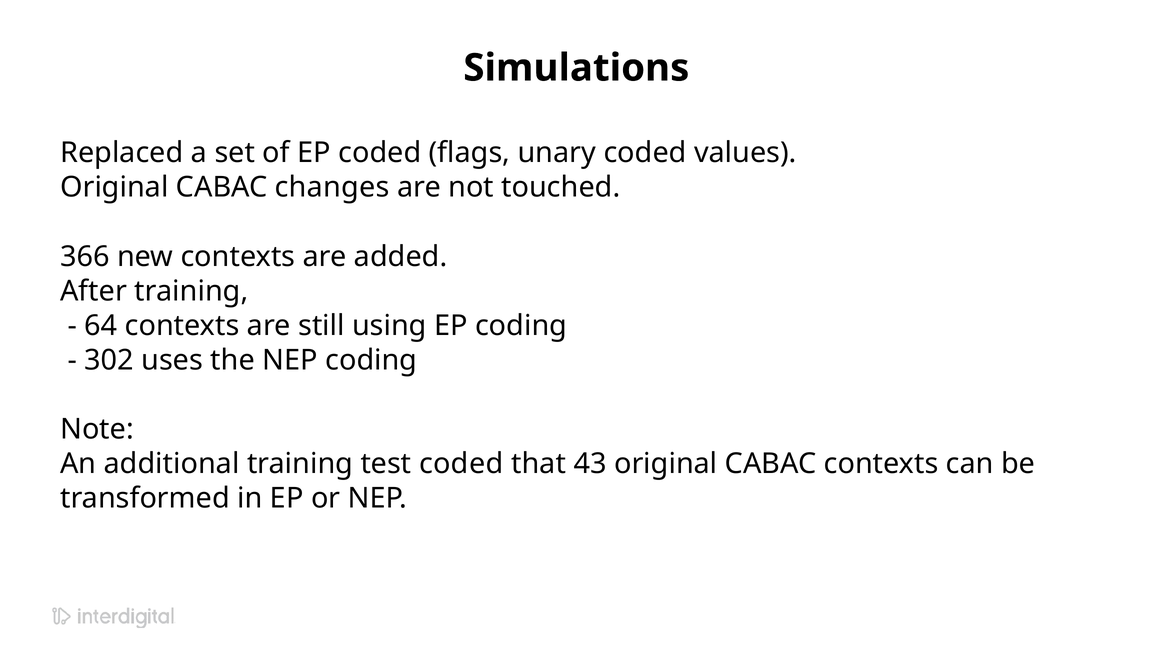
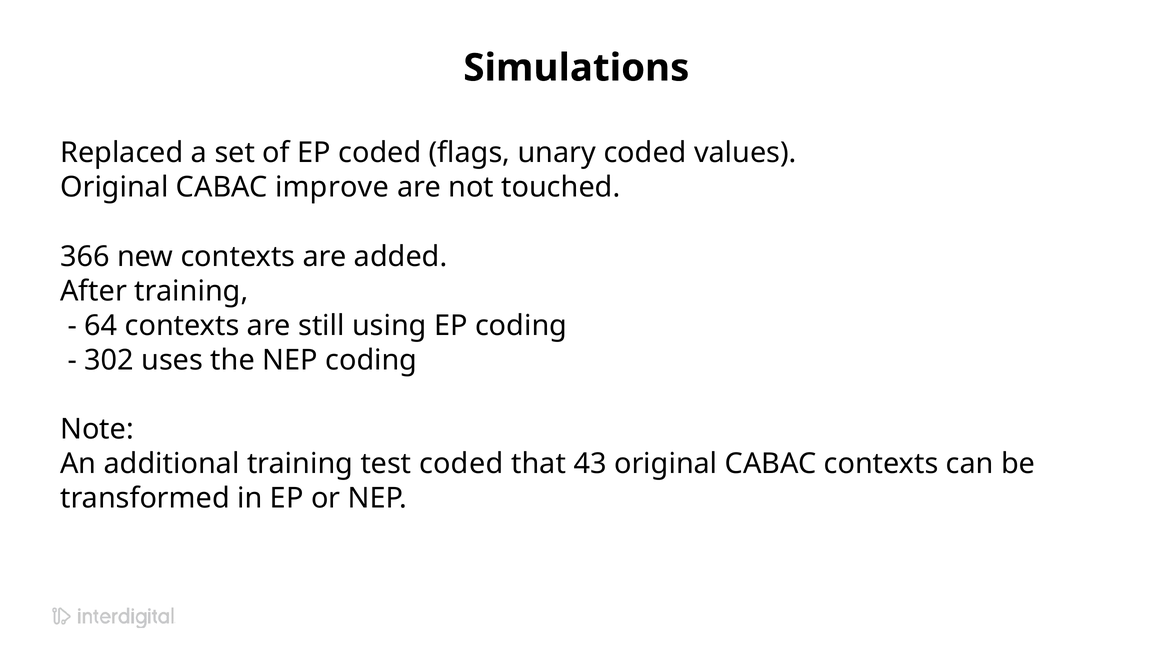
changes: changes -> improve (332, 188)
